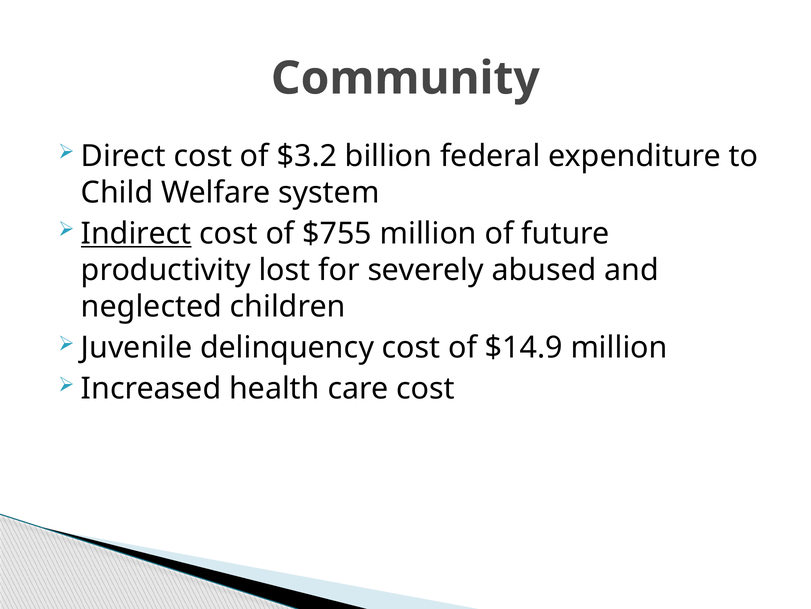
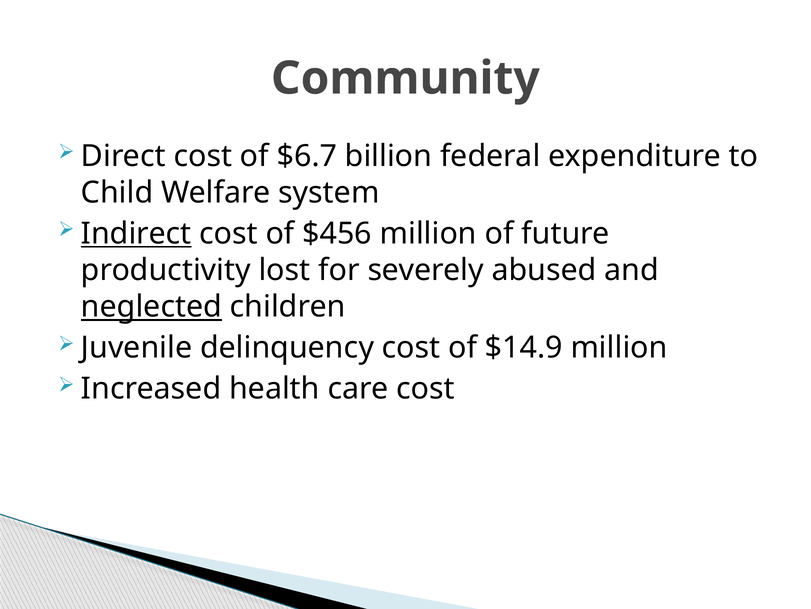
$3.2: $3.2 -> $6.7 (307, 156)
$755: $755 -> $456 (337, 233)
neglected underline: none -> present (151, 306)
